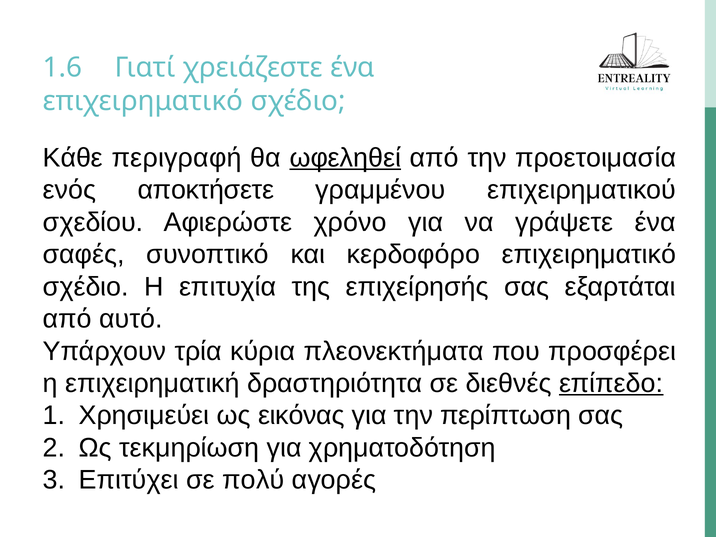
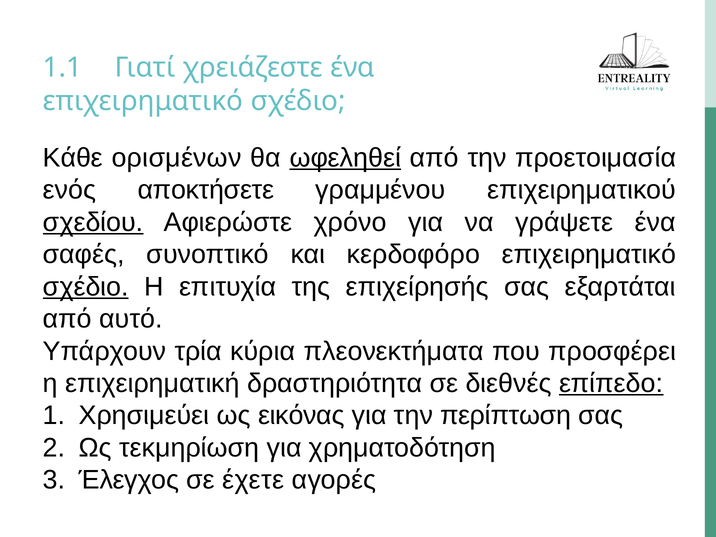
1.6: 1.6 -> 1.1 (63, 68)
περιγραφή: περιγραφή -> ορισμένων (177, 158)
σχεδίου underline: none -> present (93, 222)
σχέδιο underline: none -> present (86, 287)
Επιτύχει: Επιτύχει -> Έλεγχος (129, 480)
πολύ: πολύ -> έχετε (253, 480)
